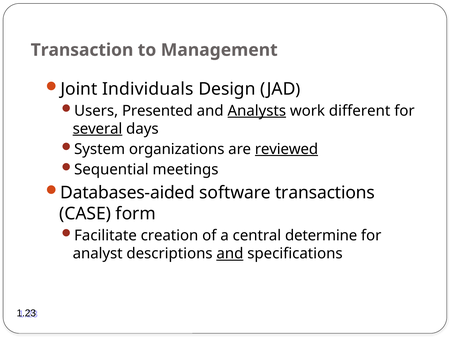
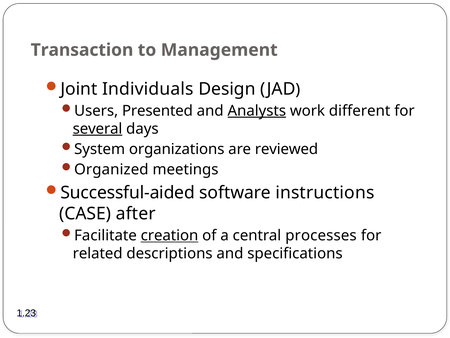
reviewed underline: present -> none (287, 149)
Sequential: Sequential -> Organized (111, 169)
Databases-aided: Databases-aided -> Successful-aided (128, 193)
transactions: transactions -> instructions (325, 193)
form: form -> after (136, 214)
creation underline: none -> present (170, 235)
determine: determine -> processes (321, 235)
analyst: analyst -> related (98, 253)
and underline: present -> none (230, 253)
